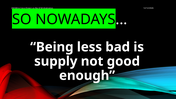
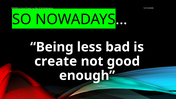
supply: supply -> create (56, 61)
